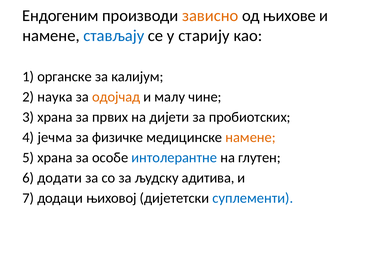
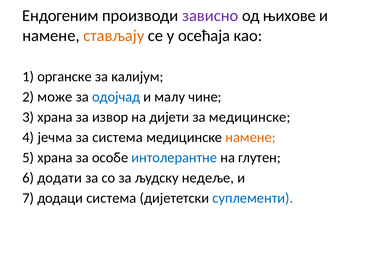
зависно colour: orange -> purple (210, 16)
стављају colour: blue -> orange (114, 36)
старију: старију -> осећаја (204, 36)
наука: наука -> може (55, 97)
одојчад colour: orange -> blue (116, 97)
првих: првих -> извор (110, 117)
за пробиотских: пробиотских -> медицинске (250, 117)
за физичке: физичке -> система (118, 137)
адитива: адитива -> недеље (208, 178)
додаци њиховој: њиховој -> система (111, 198)
